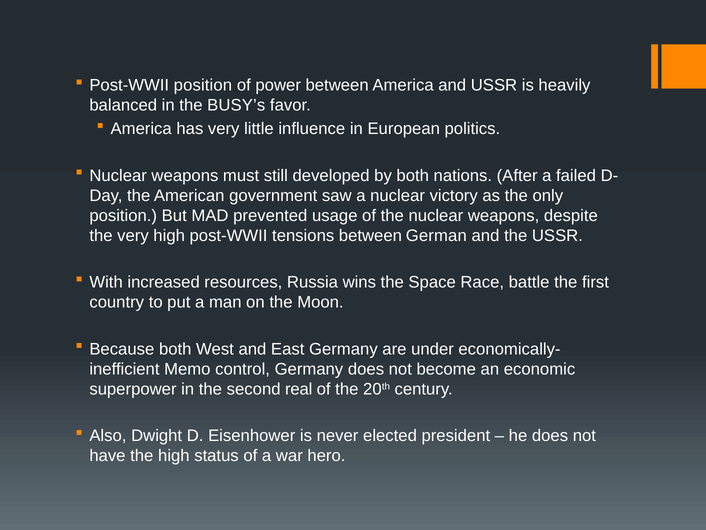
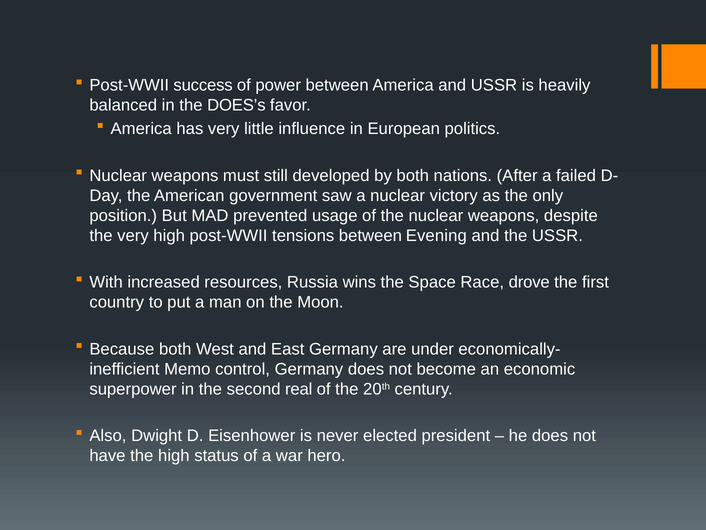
Post-WWII position: position -> success (203, 85)
BUSY’s: BUSY’s -> DOES’s (236, 105)
German: German -> Evening (436, 235)
battle: battle -> drove (529, 282)
